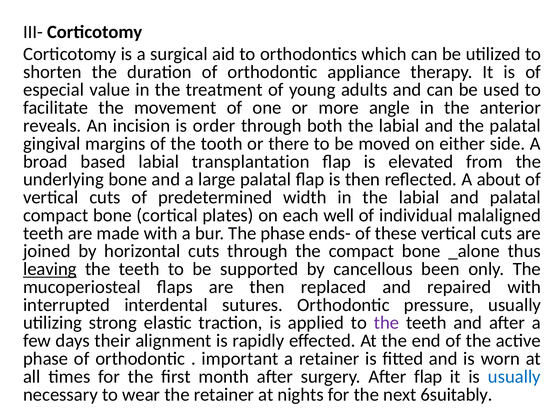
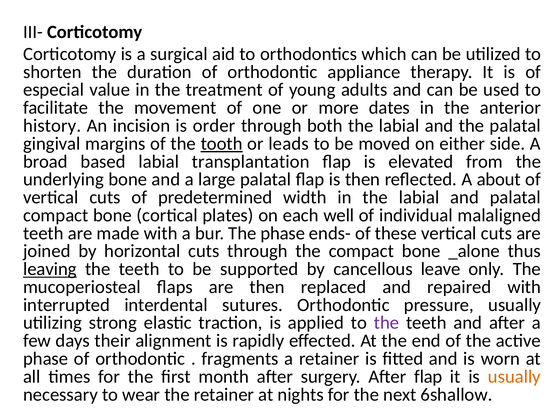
angle: angle -> dates (389, 108)
reveals: reveals -> history (52, 126)
tooth underline: none -> present (222, 144)
there: there -> leads (289, 144)
been: been -> leave (441, 269)
important: important -> fragments (240, 359)
usually colour: blue -> orange (514, 377)
6suitably: 6suitably -> 6shallow (457, 395)
